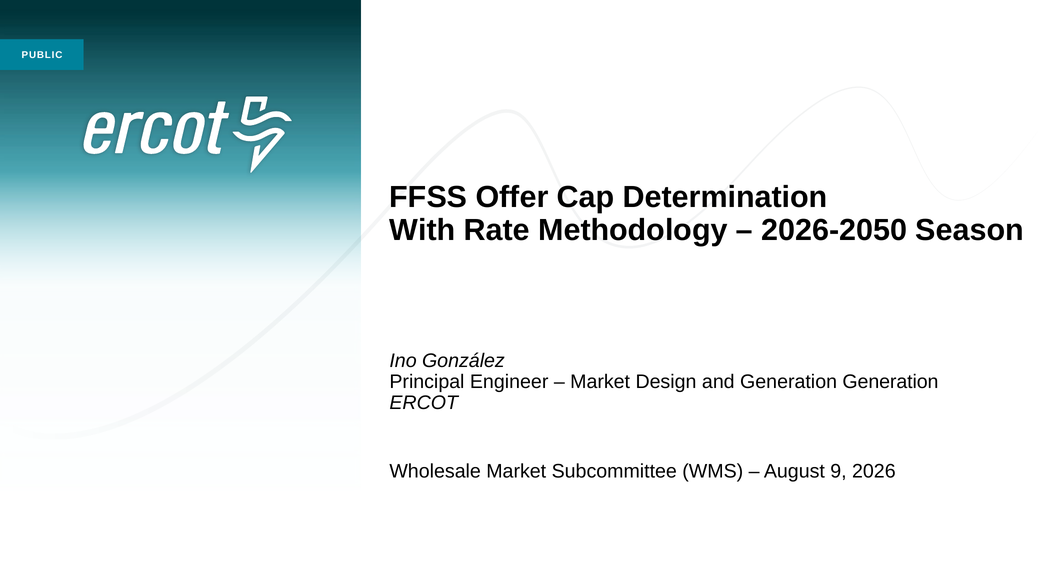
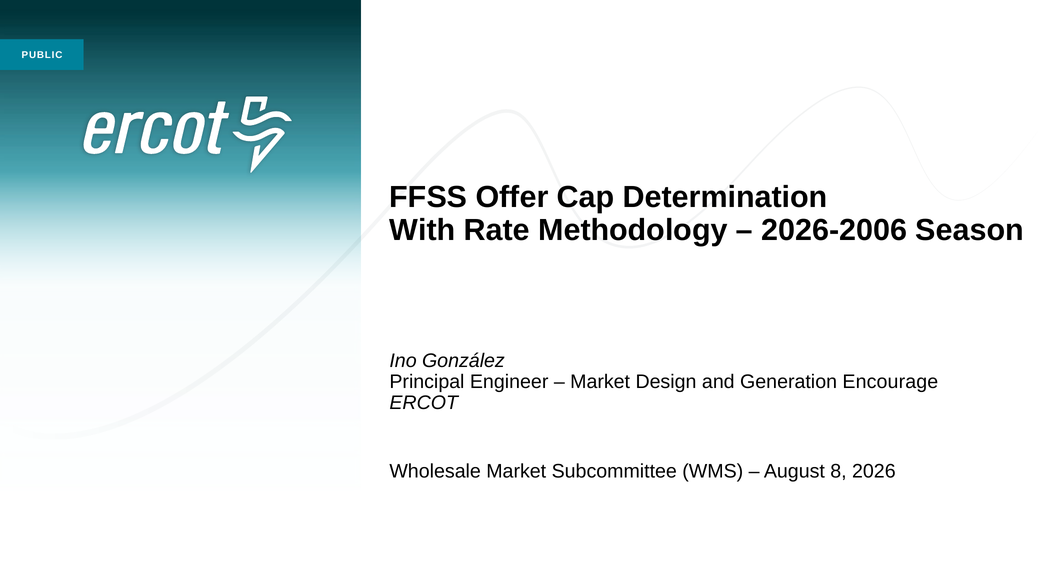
2026-2050: 2026-2050 -> 2026-2006 (834, 230)
Generation Generation: Generation -> Encourage (890, 382)
9: 9 -> 8 (839, 471)
